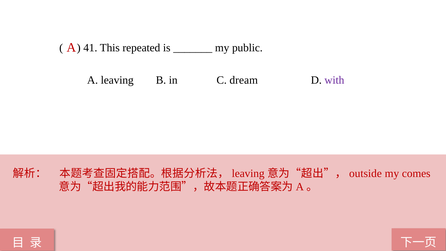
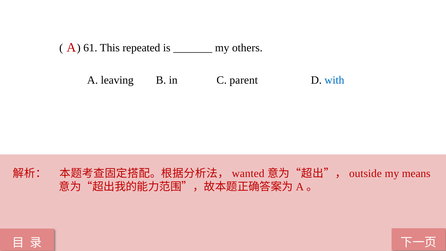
41: 41 -> 61 (90, 48)
public: public -> others (247, 48)
dream: dream -> parent (244, 80)
with colour: purple -> blue (334, 80)
leaving: leaving -> wanted (248, 173)
comes: comes -> means (416, 173)
